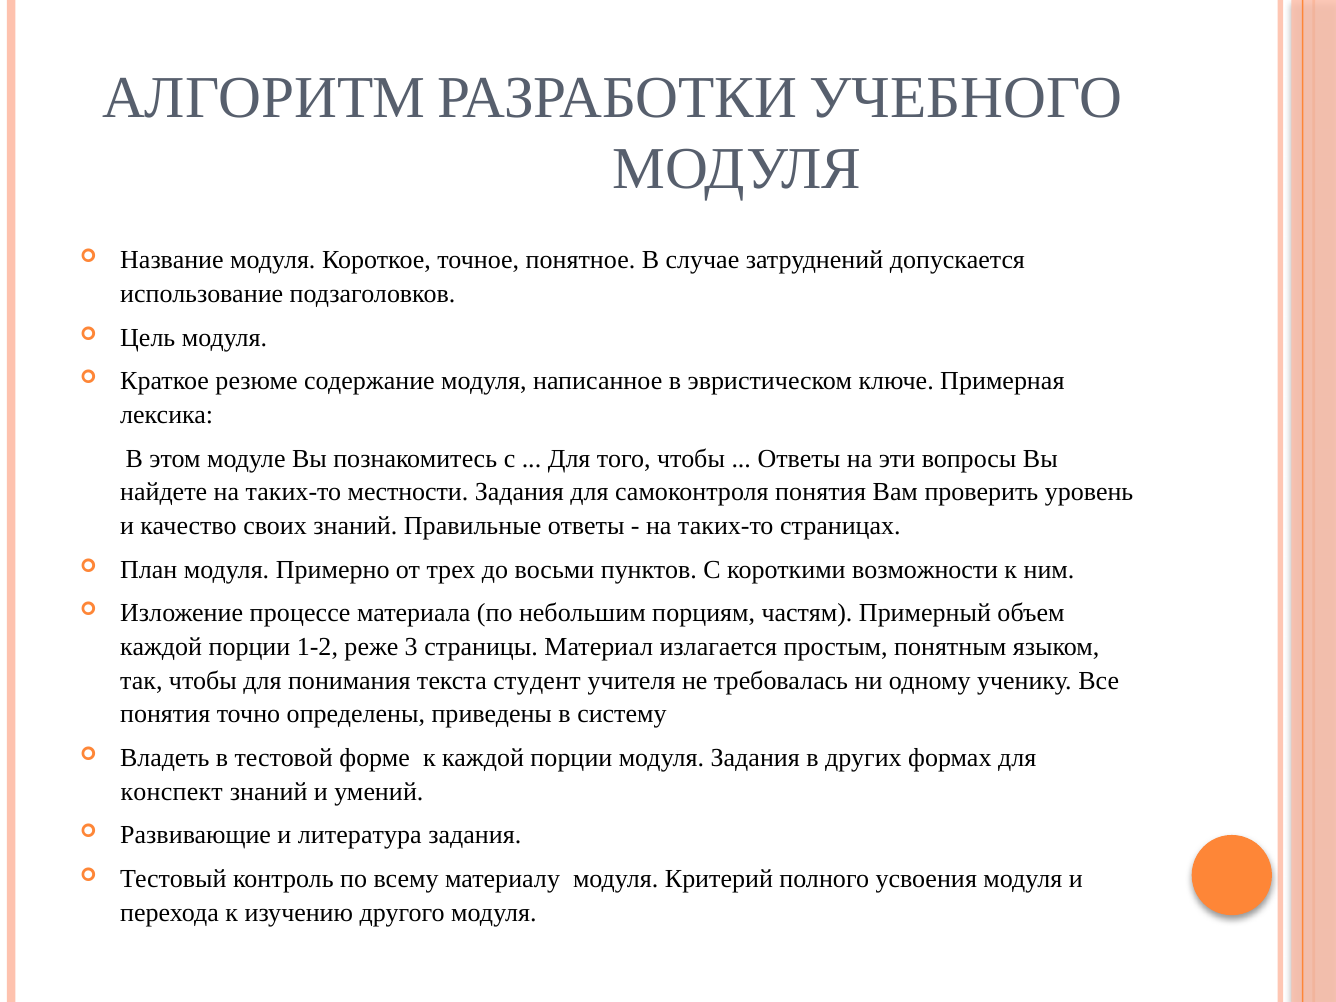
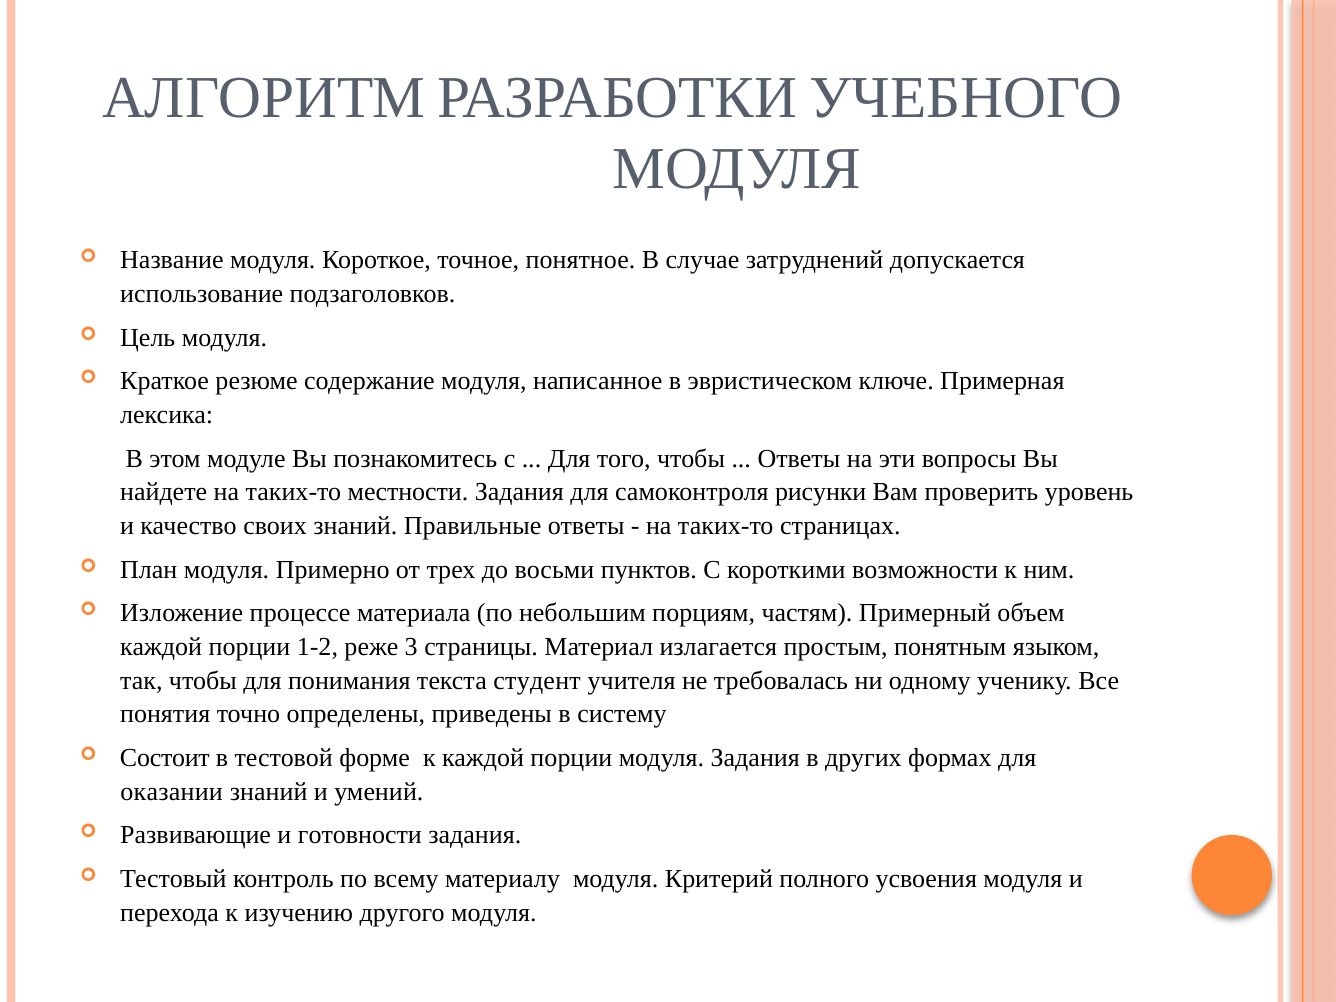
самоконтроля понятия: понятия -> рисунки (821, 492)
Владеть: Владеть -> Состоит (165, 758)
конспект: конспект -> оказании (172, 792)
литература: литература -> готовности (360, 835)
